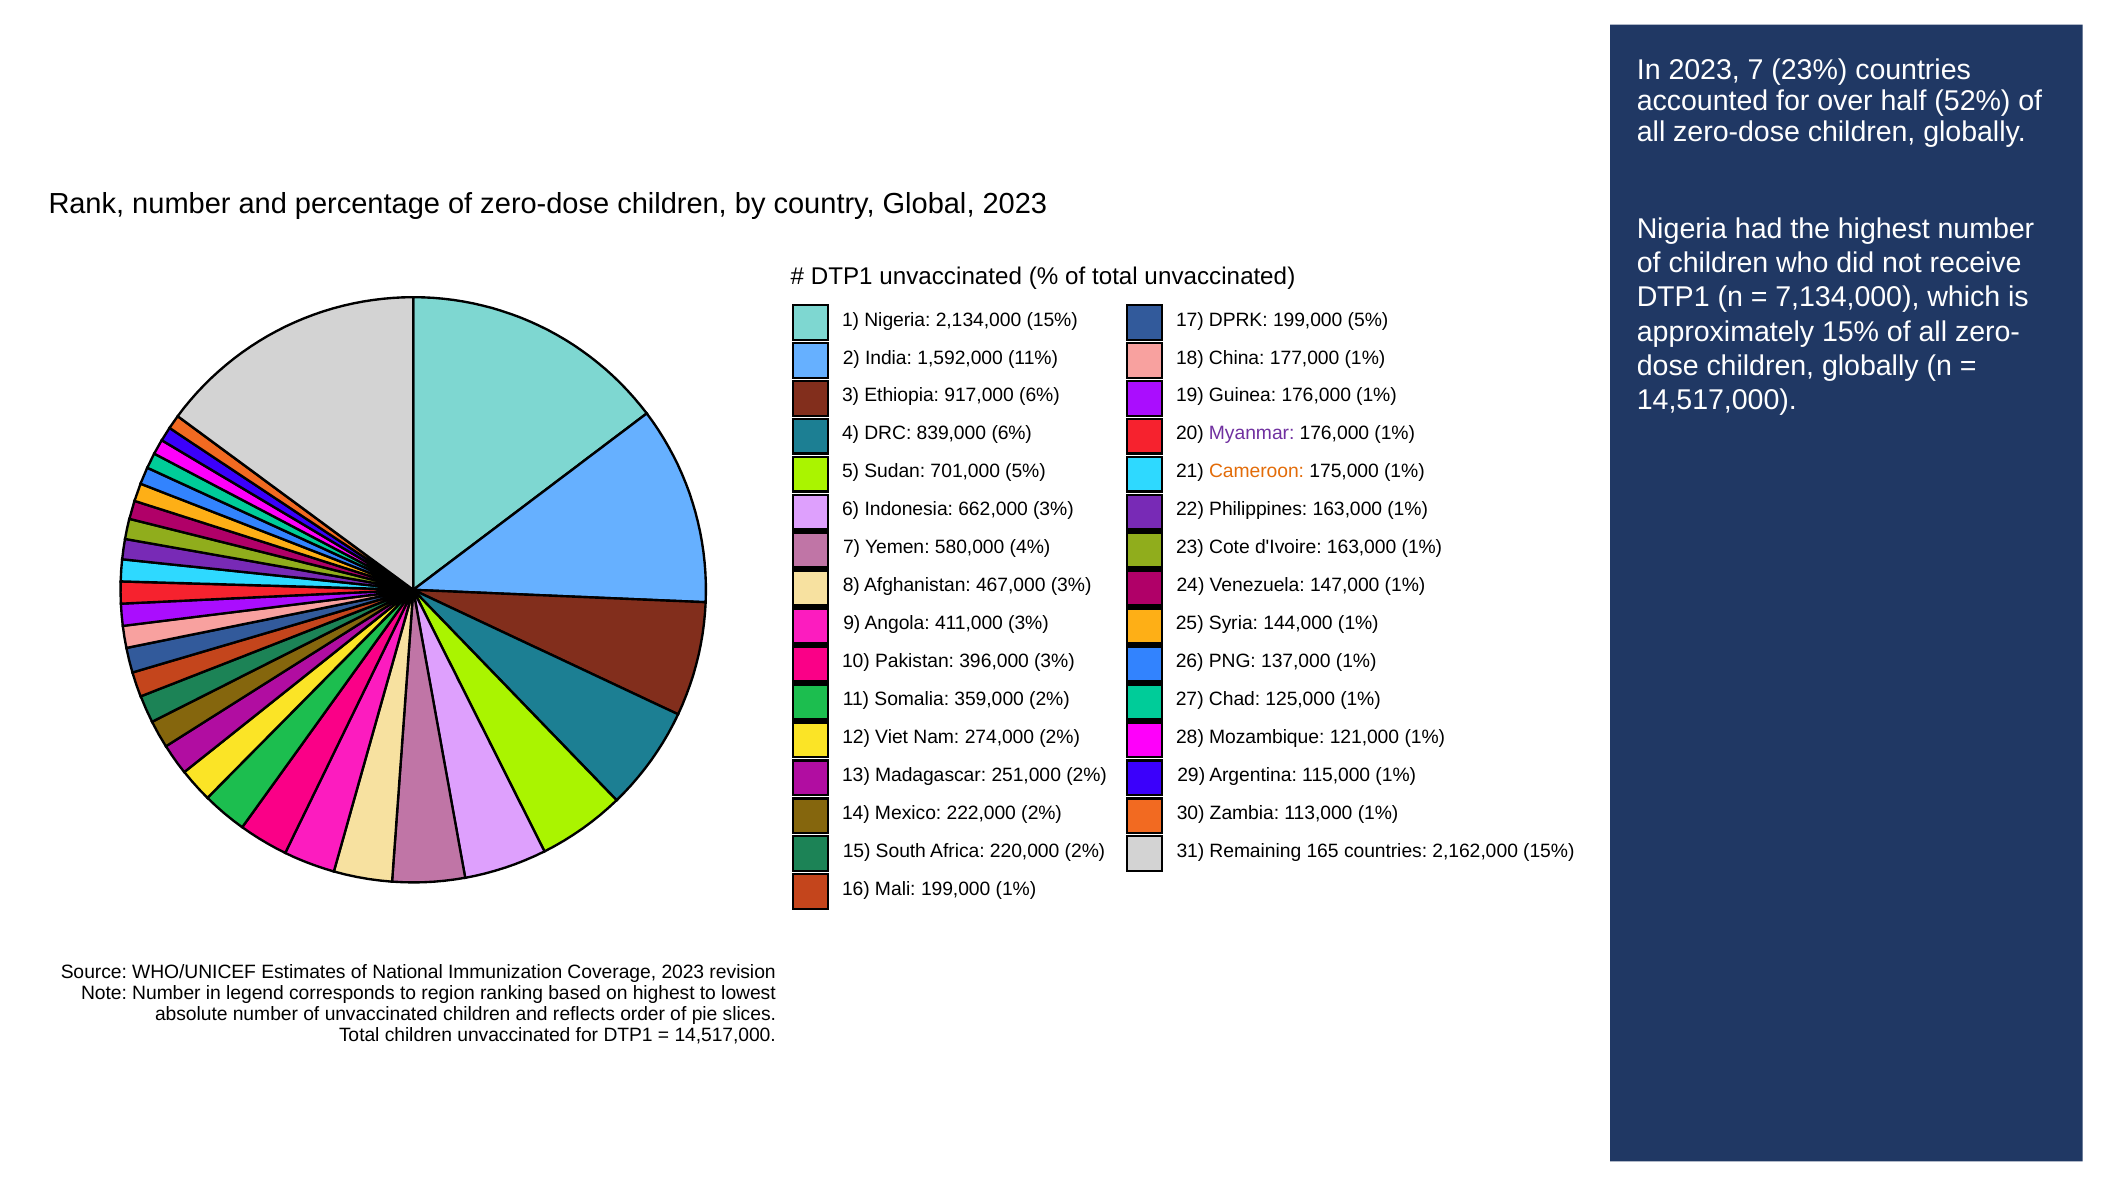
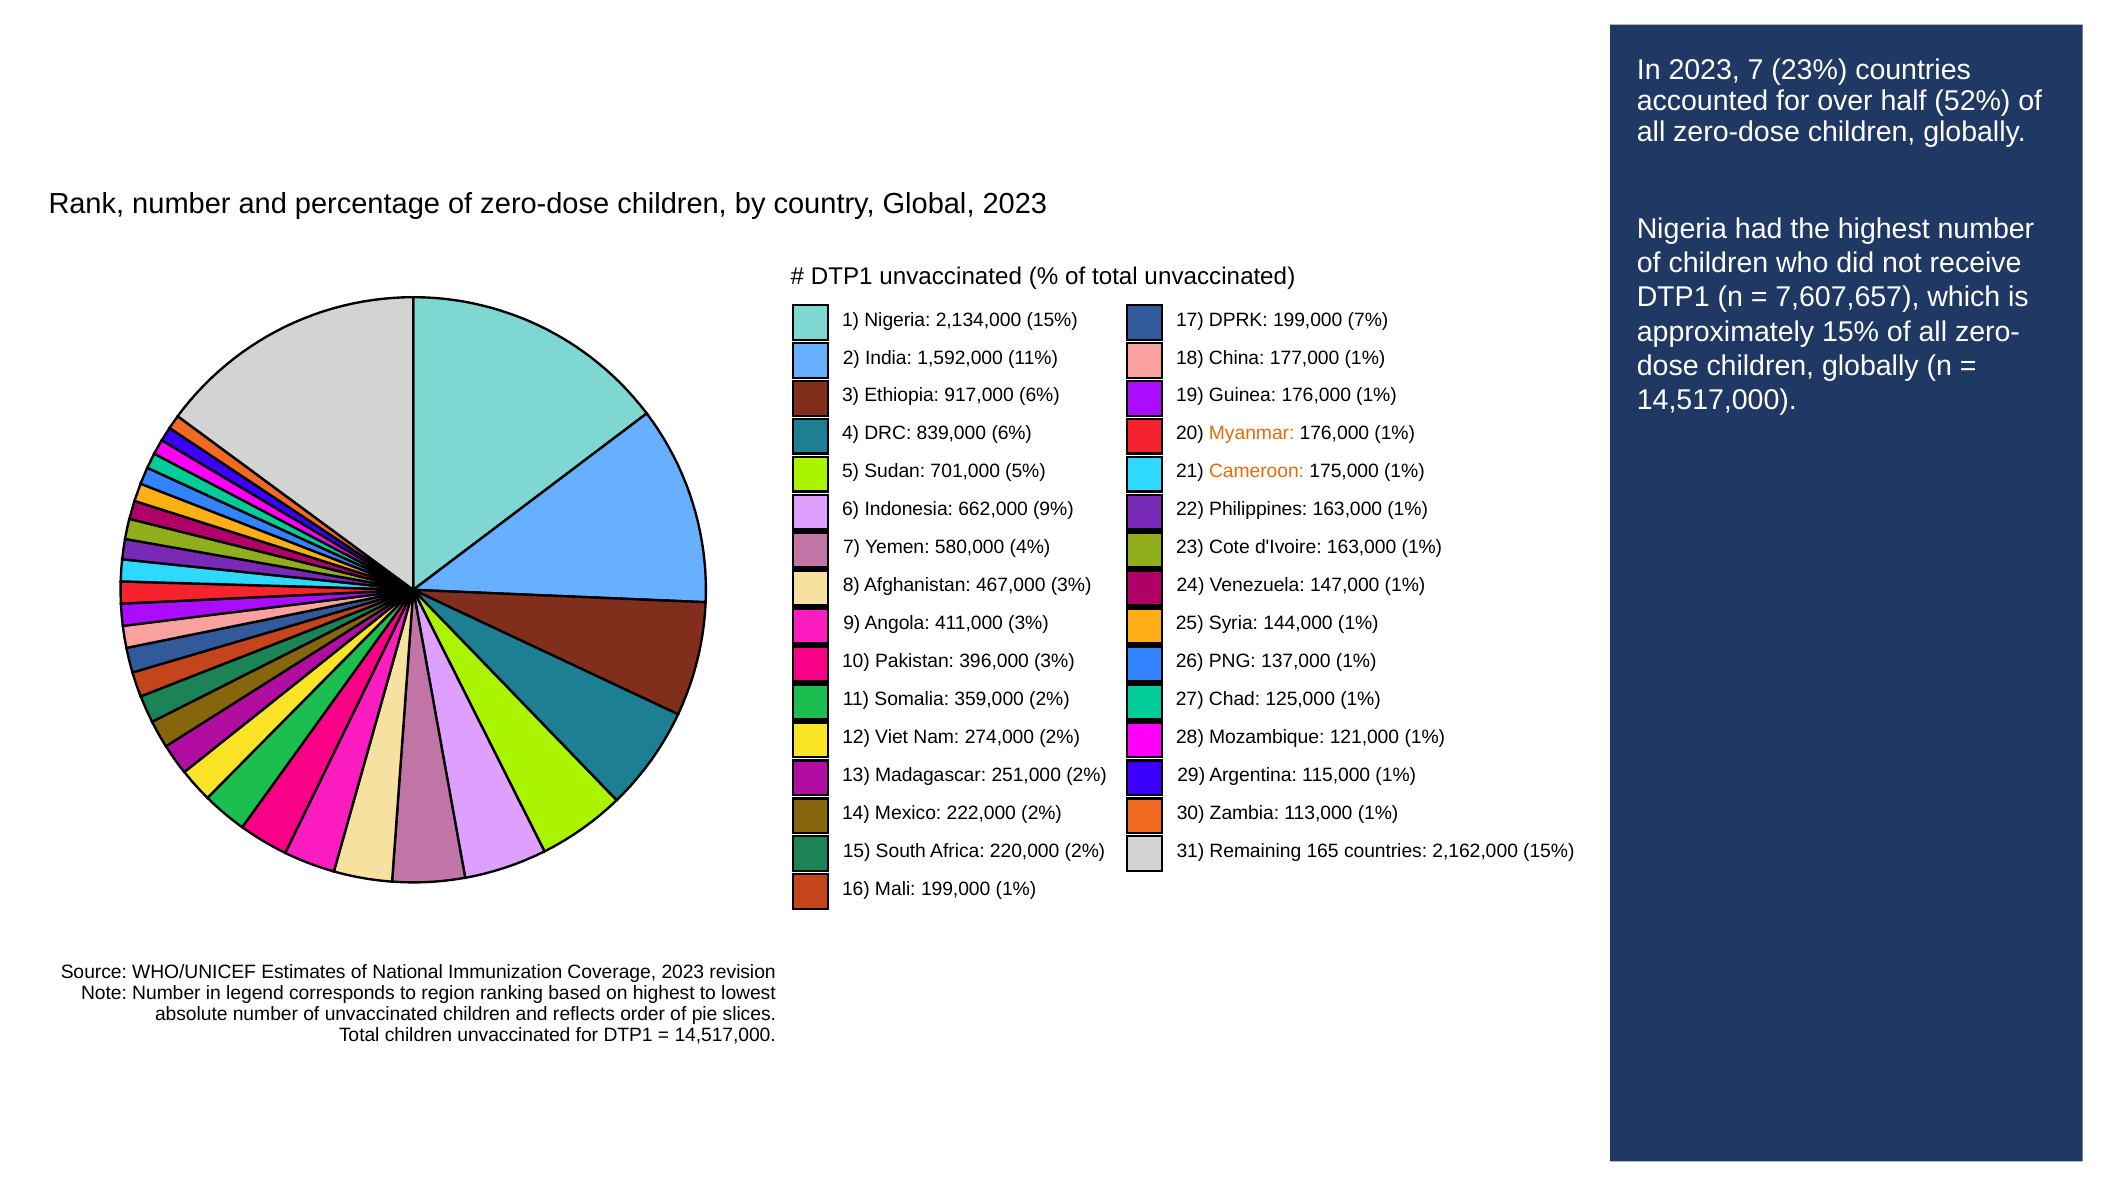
7,134,000: 7,134,000 -> 7,607,657 (1847, 298)
199,000 5%: 5% -> 7% (1368, 320)
Myanmar colour: purple -> orange (1252, 434)
662,000 3%: 3% -> 9% (1053, 510)
